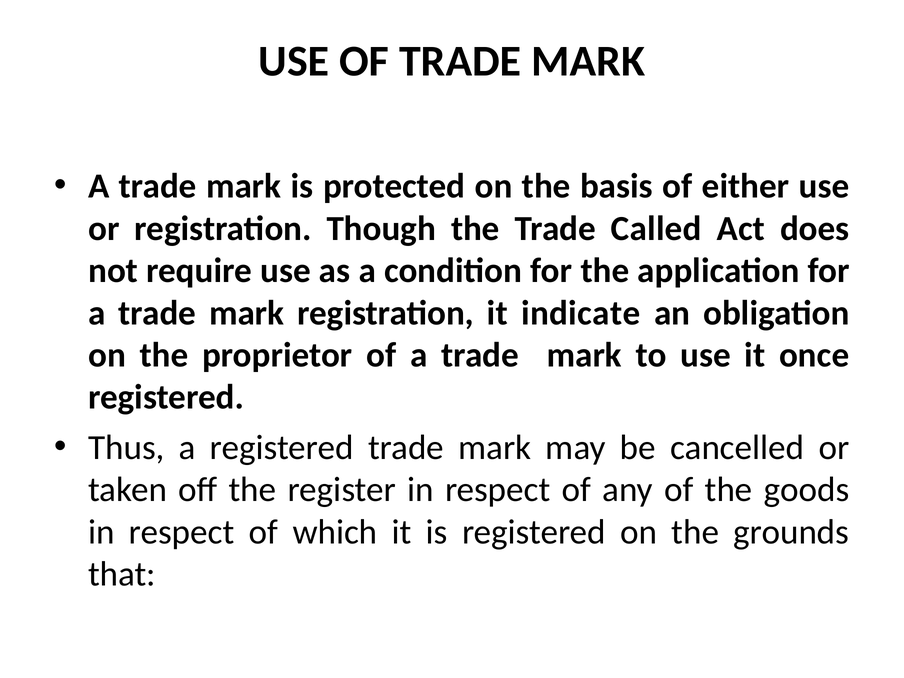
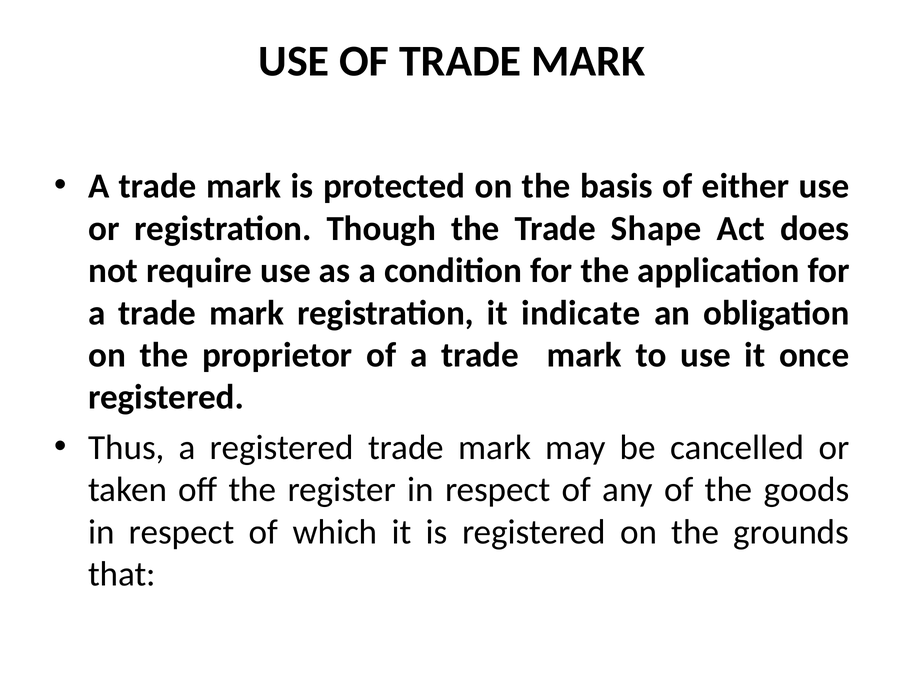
Called: Called -> Shape (656, 228)
